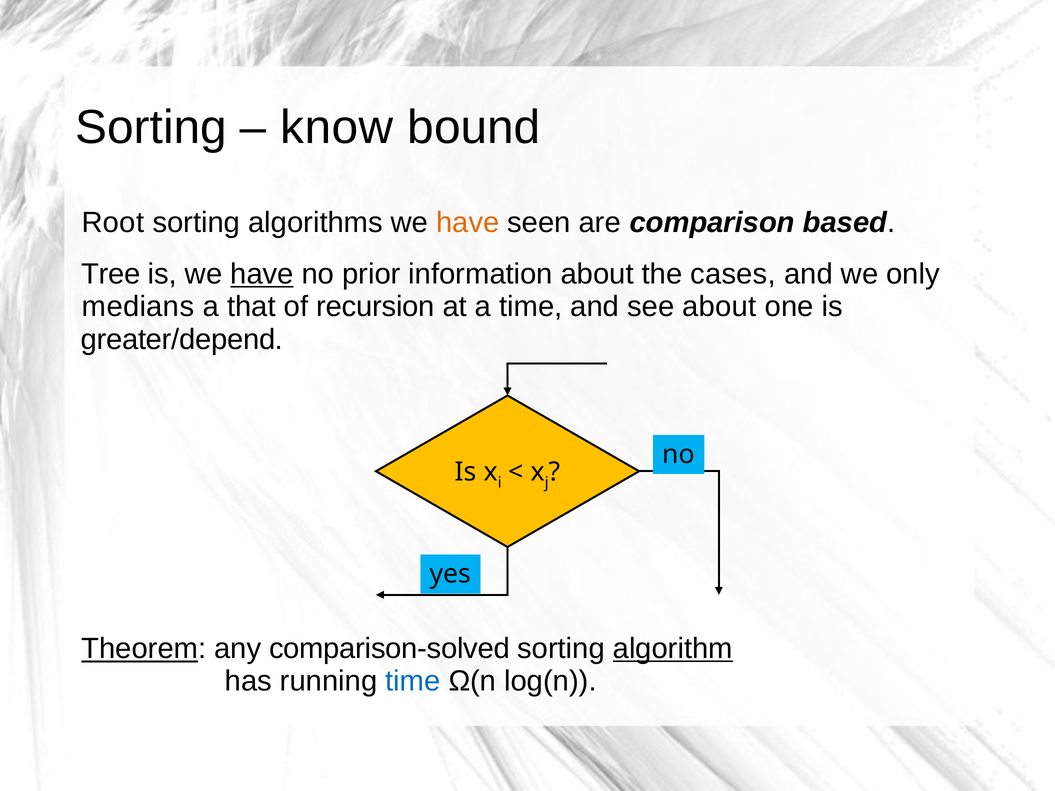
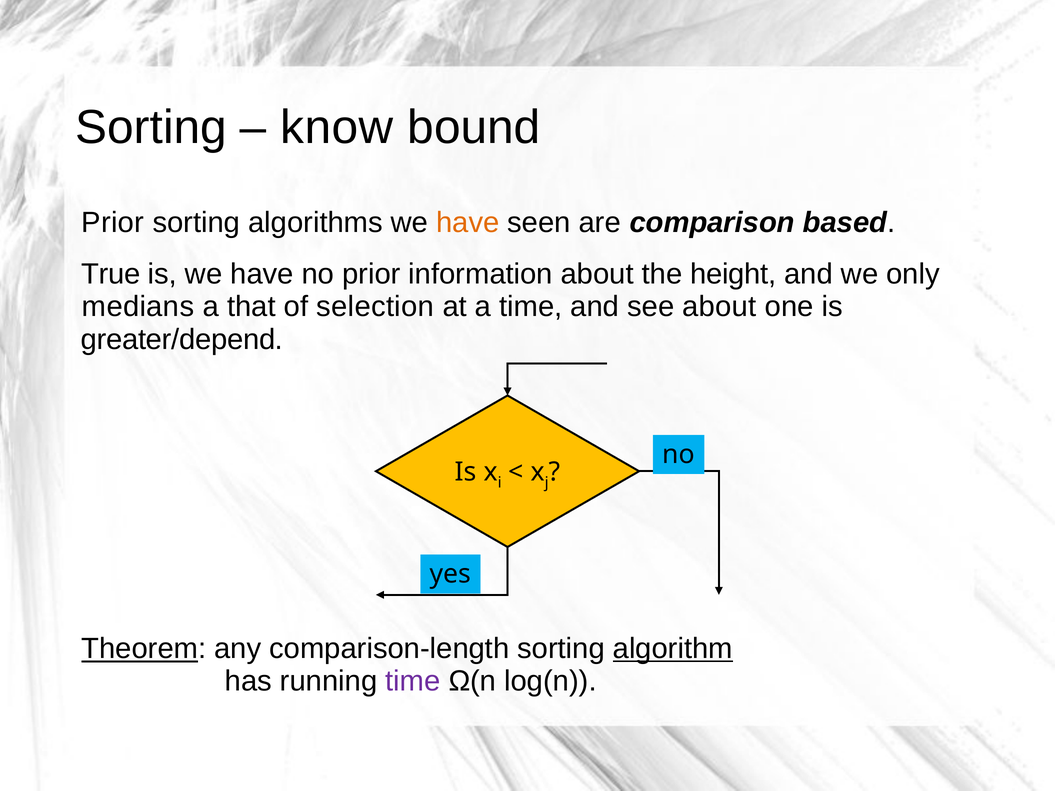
Root: Root -> Prior (113, 223)
Tree: Tree -> True (111, 274)
have underline: present -> none (262, 274)
cases: cases -> height (733, 274)
recursion: recursion -> selection (375, 307)
comparison-solved: comparison-solved -> comparison-length (389, 649)
time colour: blue -> purple (413, 681)
